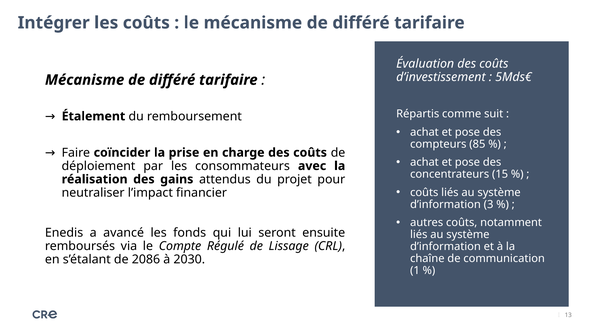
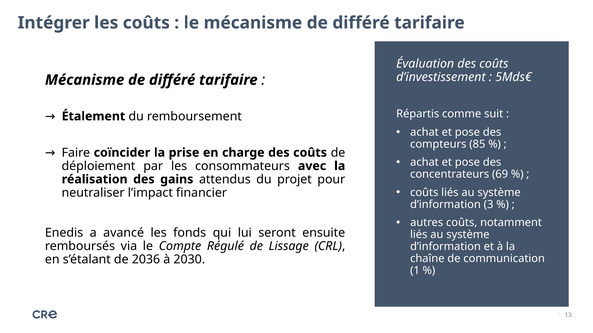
15: 15 -> 69 (500, 175)
2086: 2086 -> 2036 (146, 260)
